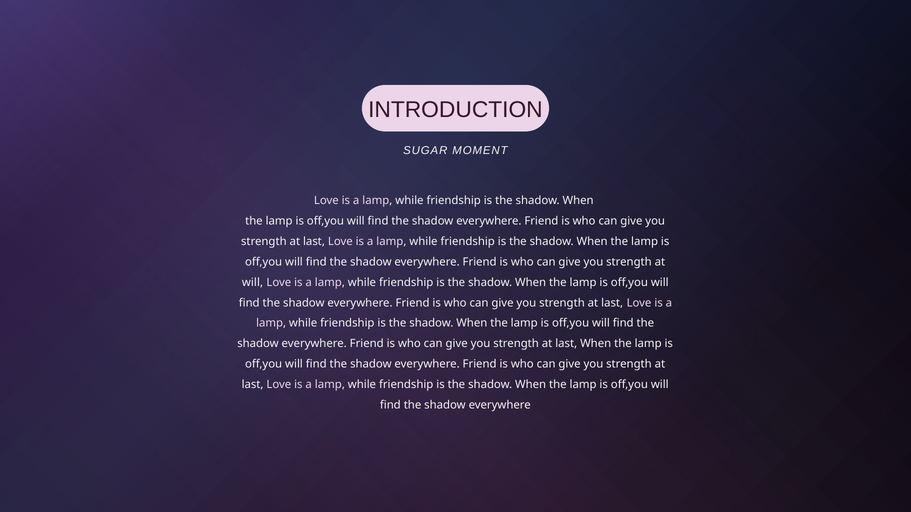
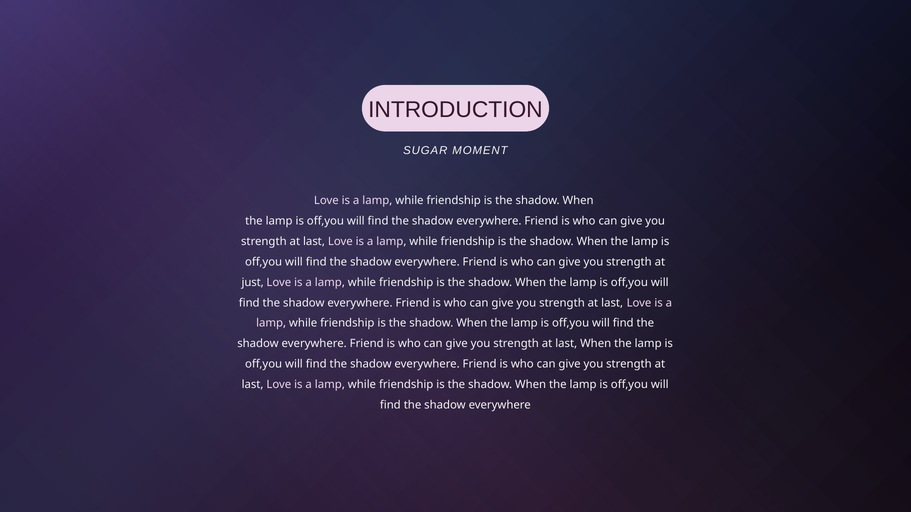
will: will -> just (253, 283)
